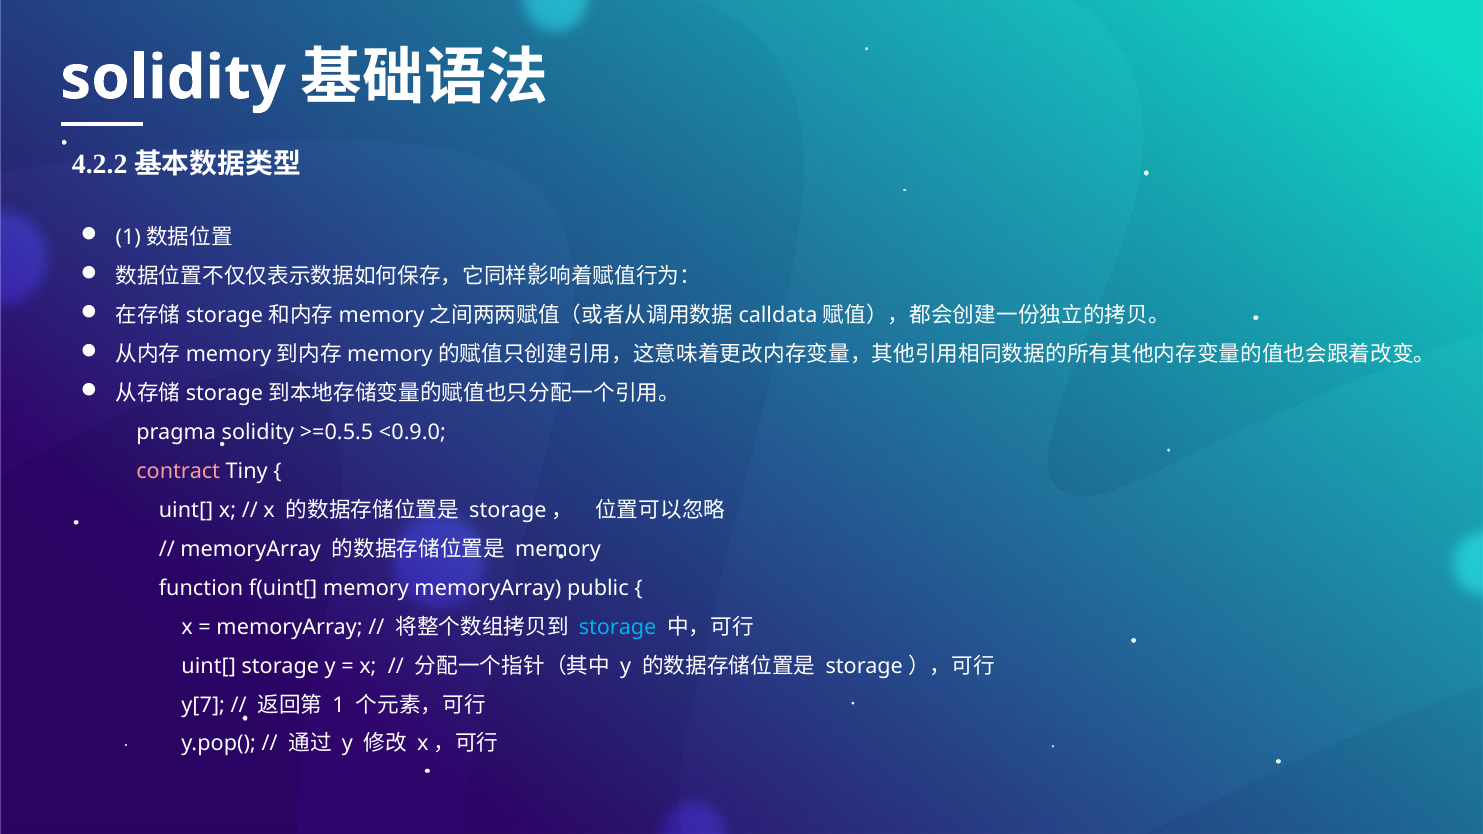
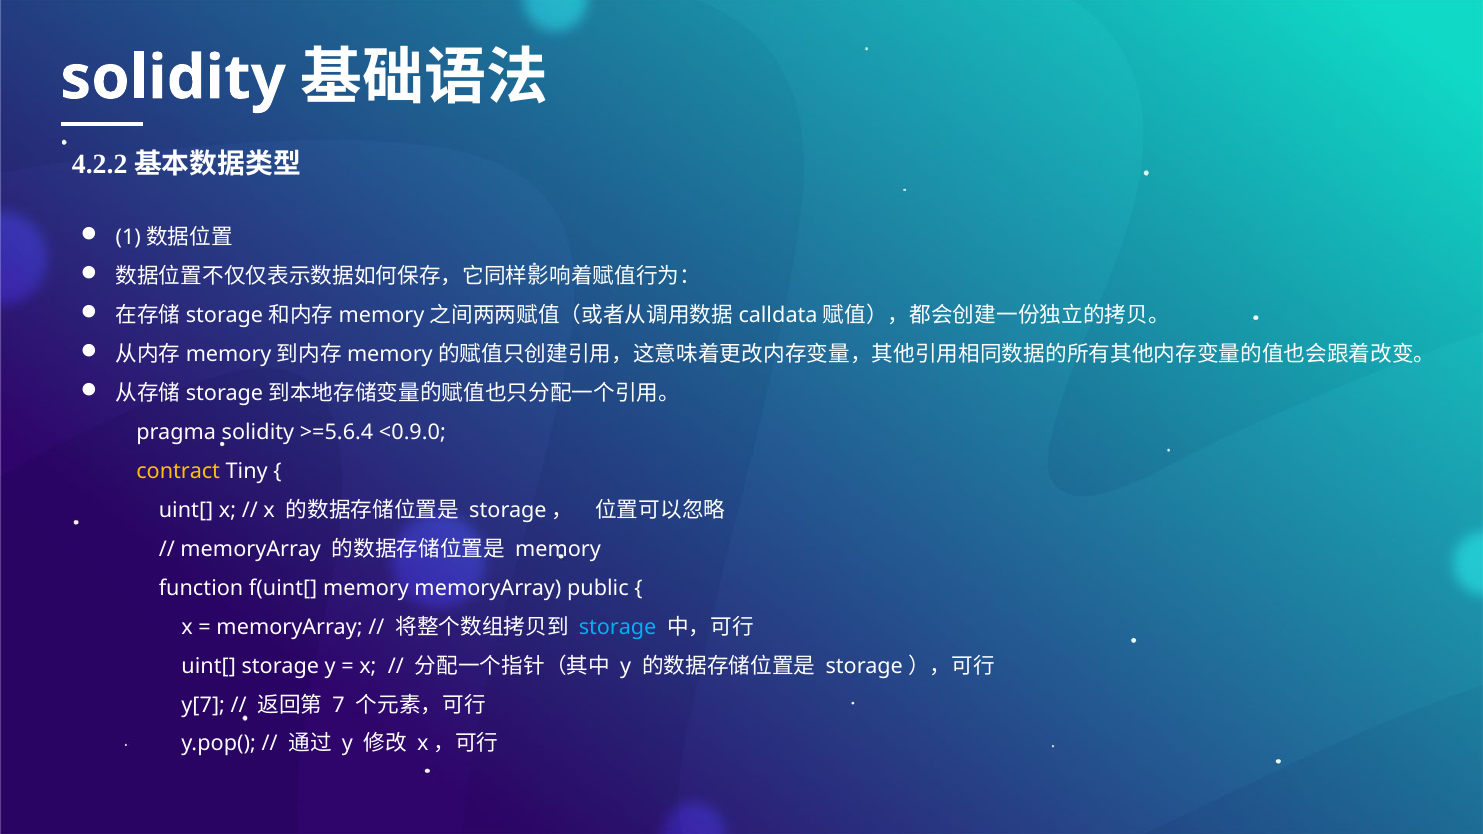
>=0.5.5: >=0.5.5 -> >=5.6.4 (337, 433)
contract colour: pink -> yellow (178, 471)
1: 1 -> 7 (339, 705)
